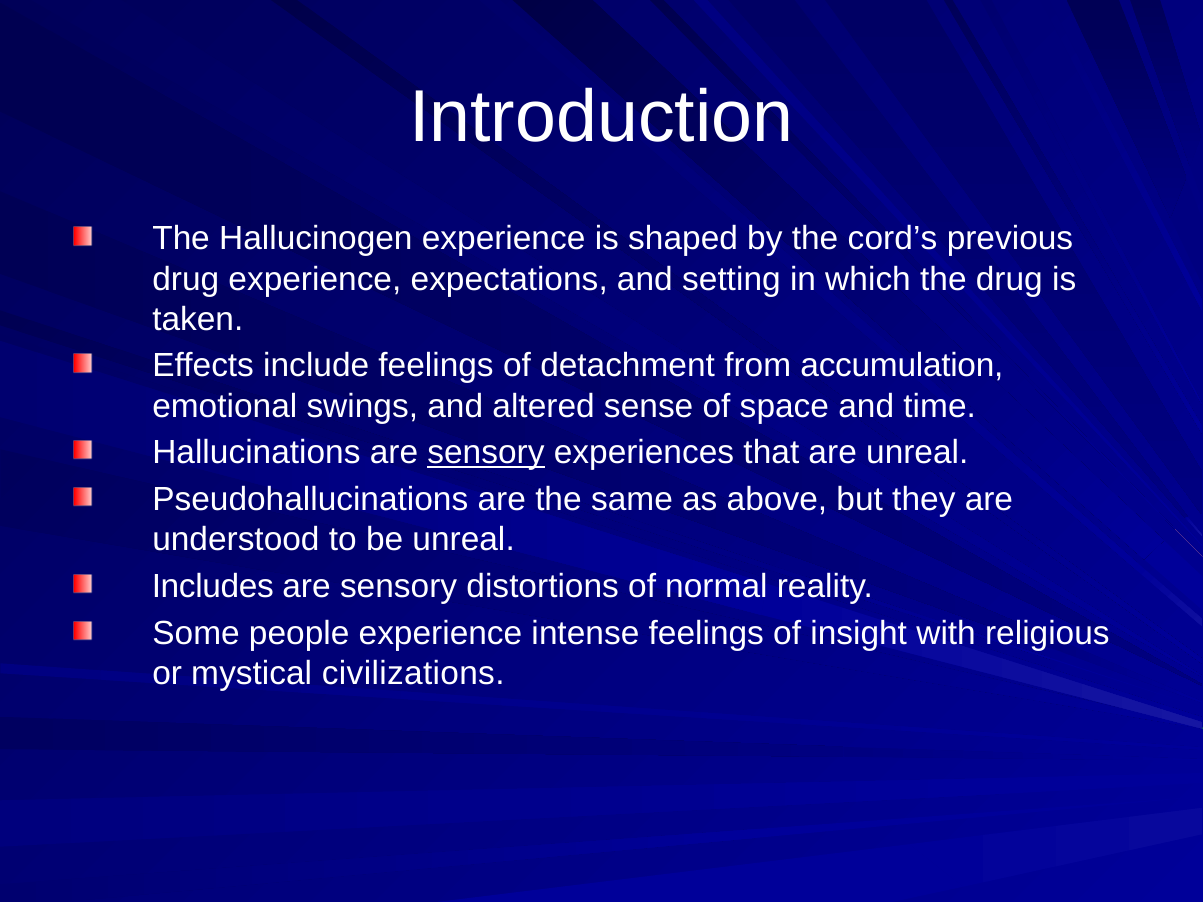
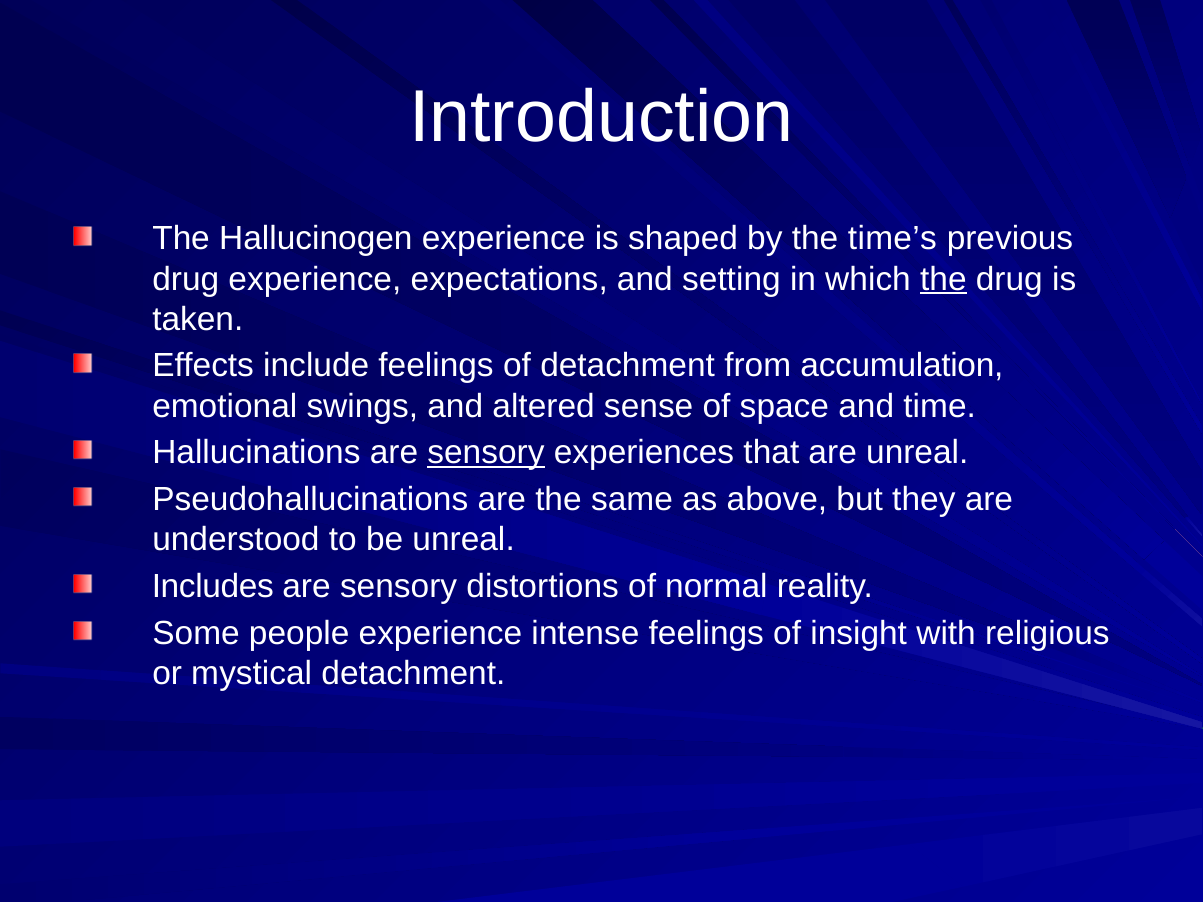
cord’s: cord’s -> time’s (892, 239)
the underline: none -> present (943, 279)
mystical civilizations: civilizations -> detachment (413, 673)
